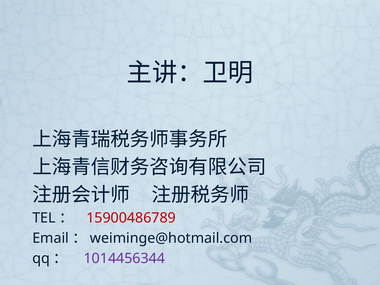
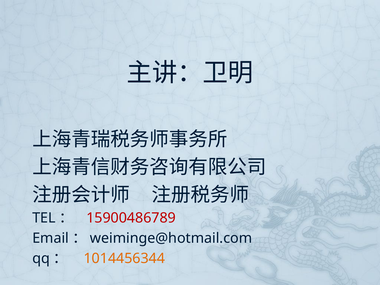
1014456344 colour: purple -> orange (124, 258)
